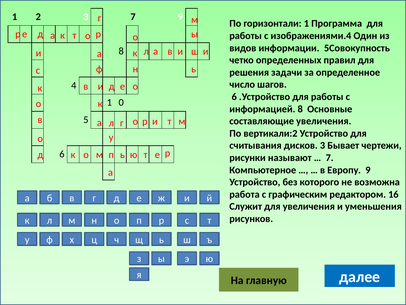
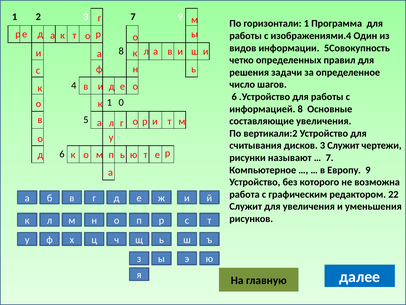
3 Бывает: Бывает -> Служит (343, 145)
16: 16 -> 22 (393, 194)
